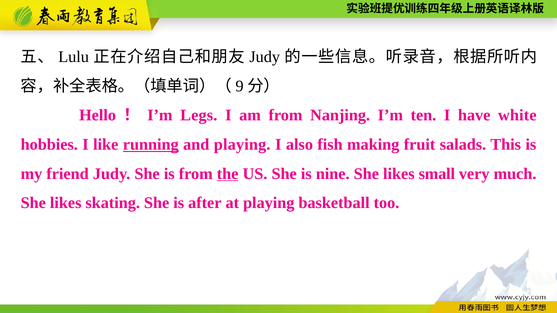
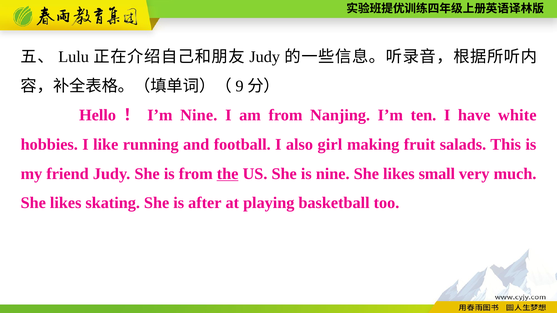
I’m Legs: Legs -> Nine (199, 115)
running underline: present -> none (151, 145)
and playing: playing -> football (242, 145)
fish: fish -> girl (330, 145)
